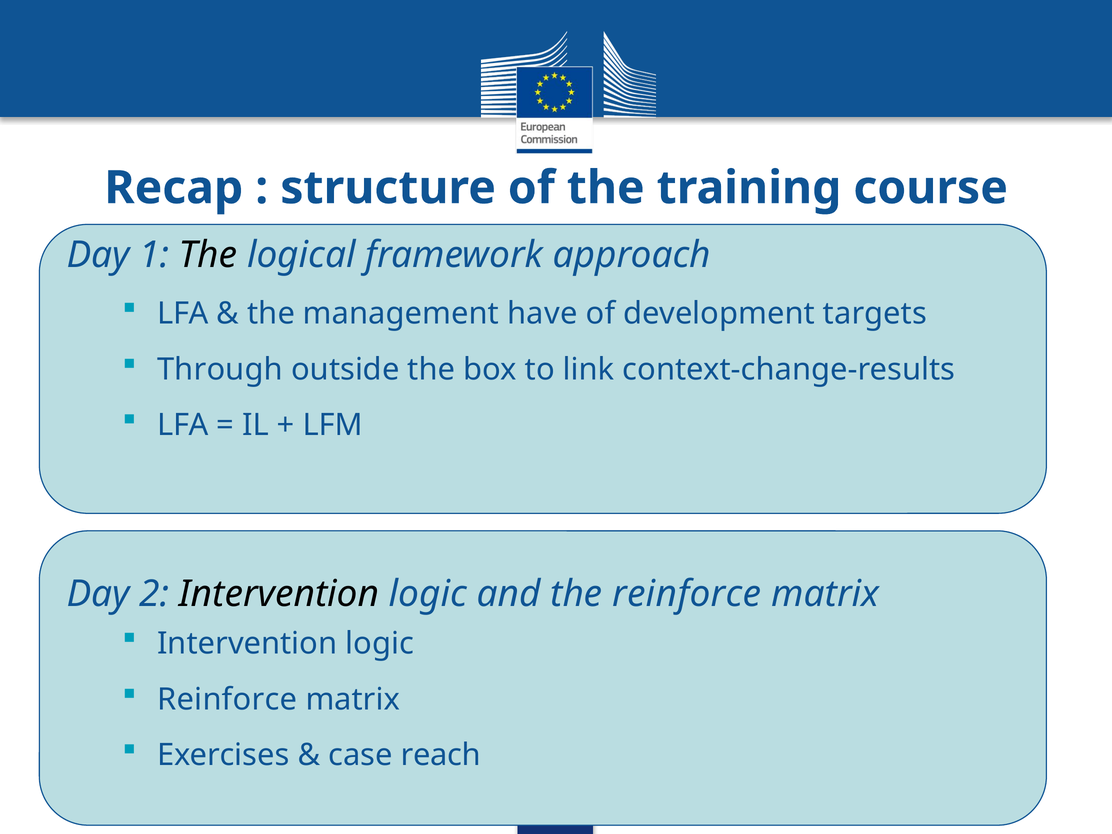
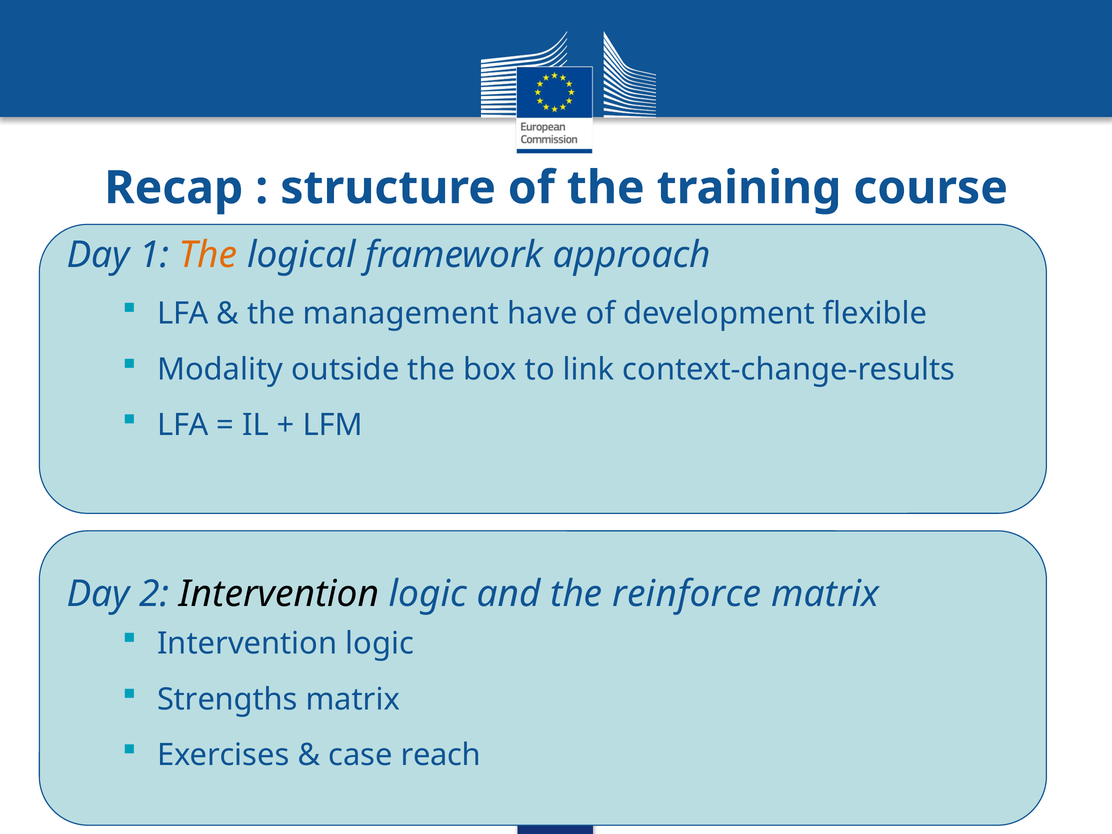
The colour: black -> orange (208, 255)
targets: targets -> flexible (875, 314)
Through: Through -> Modality (220, 369)
Reinforce: Reinforce -> Strengths (227, 699)
